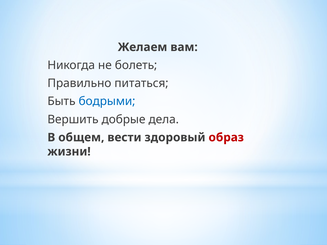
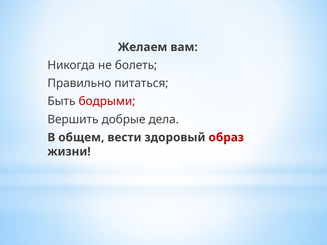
бодрыми colour: blue -> red (107, 101)
